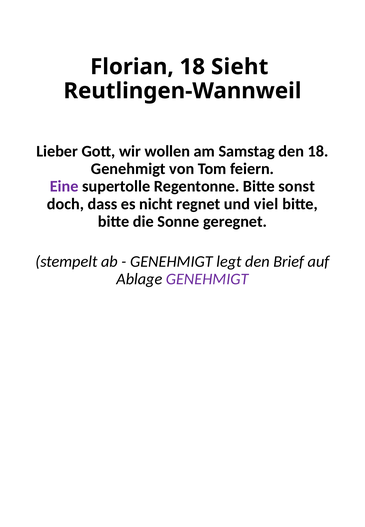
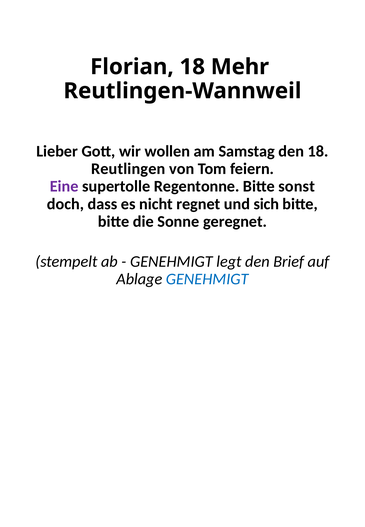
Sieht: Sieht -> Mehr (240, 67)
Genehmigt: Genehmigt -> Reutlingen (128, 169)
viel: viel -> sich (266, 204)
GENEHMIGT colour: purple -> blue (207, 279)
